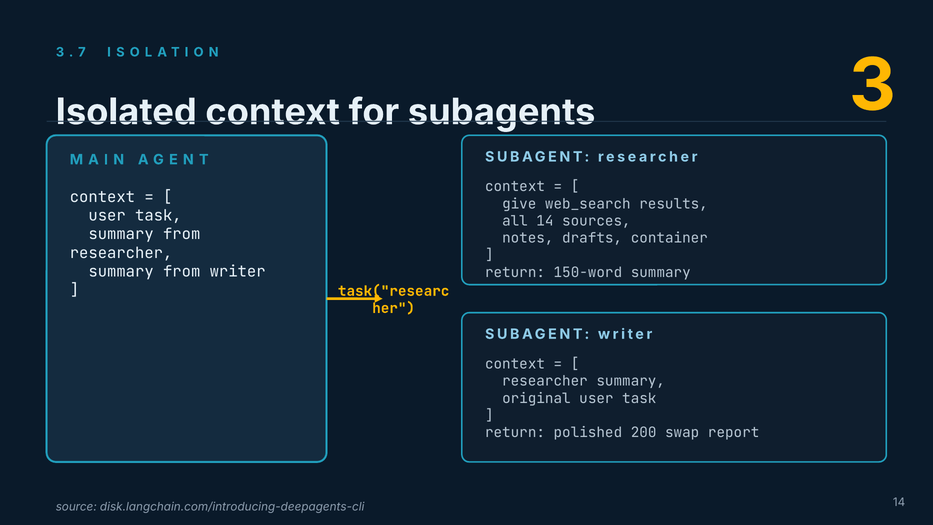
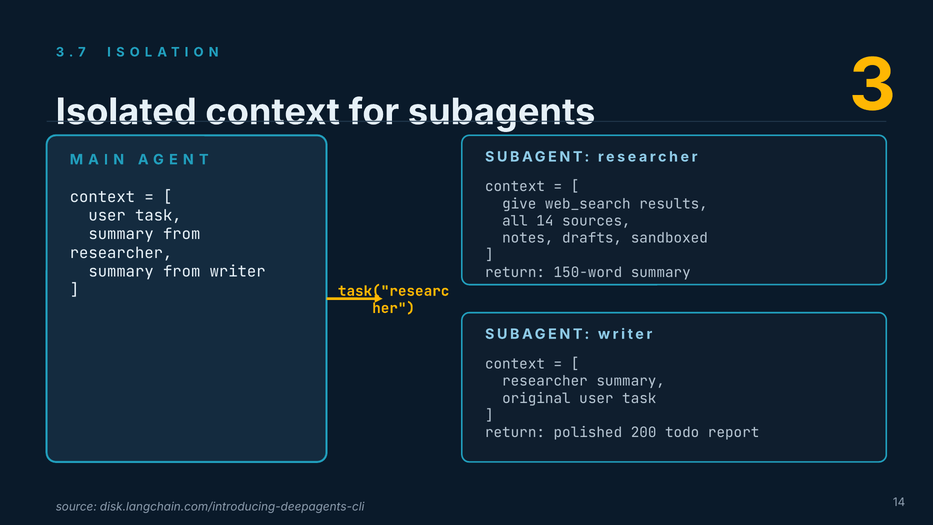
container: container -> sandboxed (669, 238)
200-swap: 200-swap -> 200-todo (665, 432)
